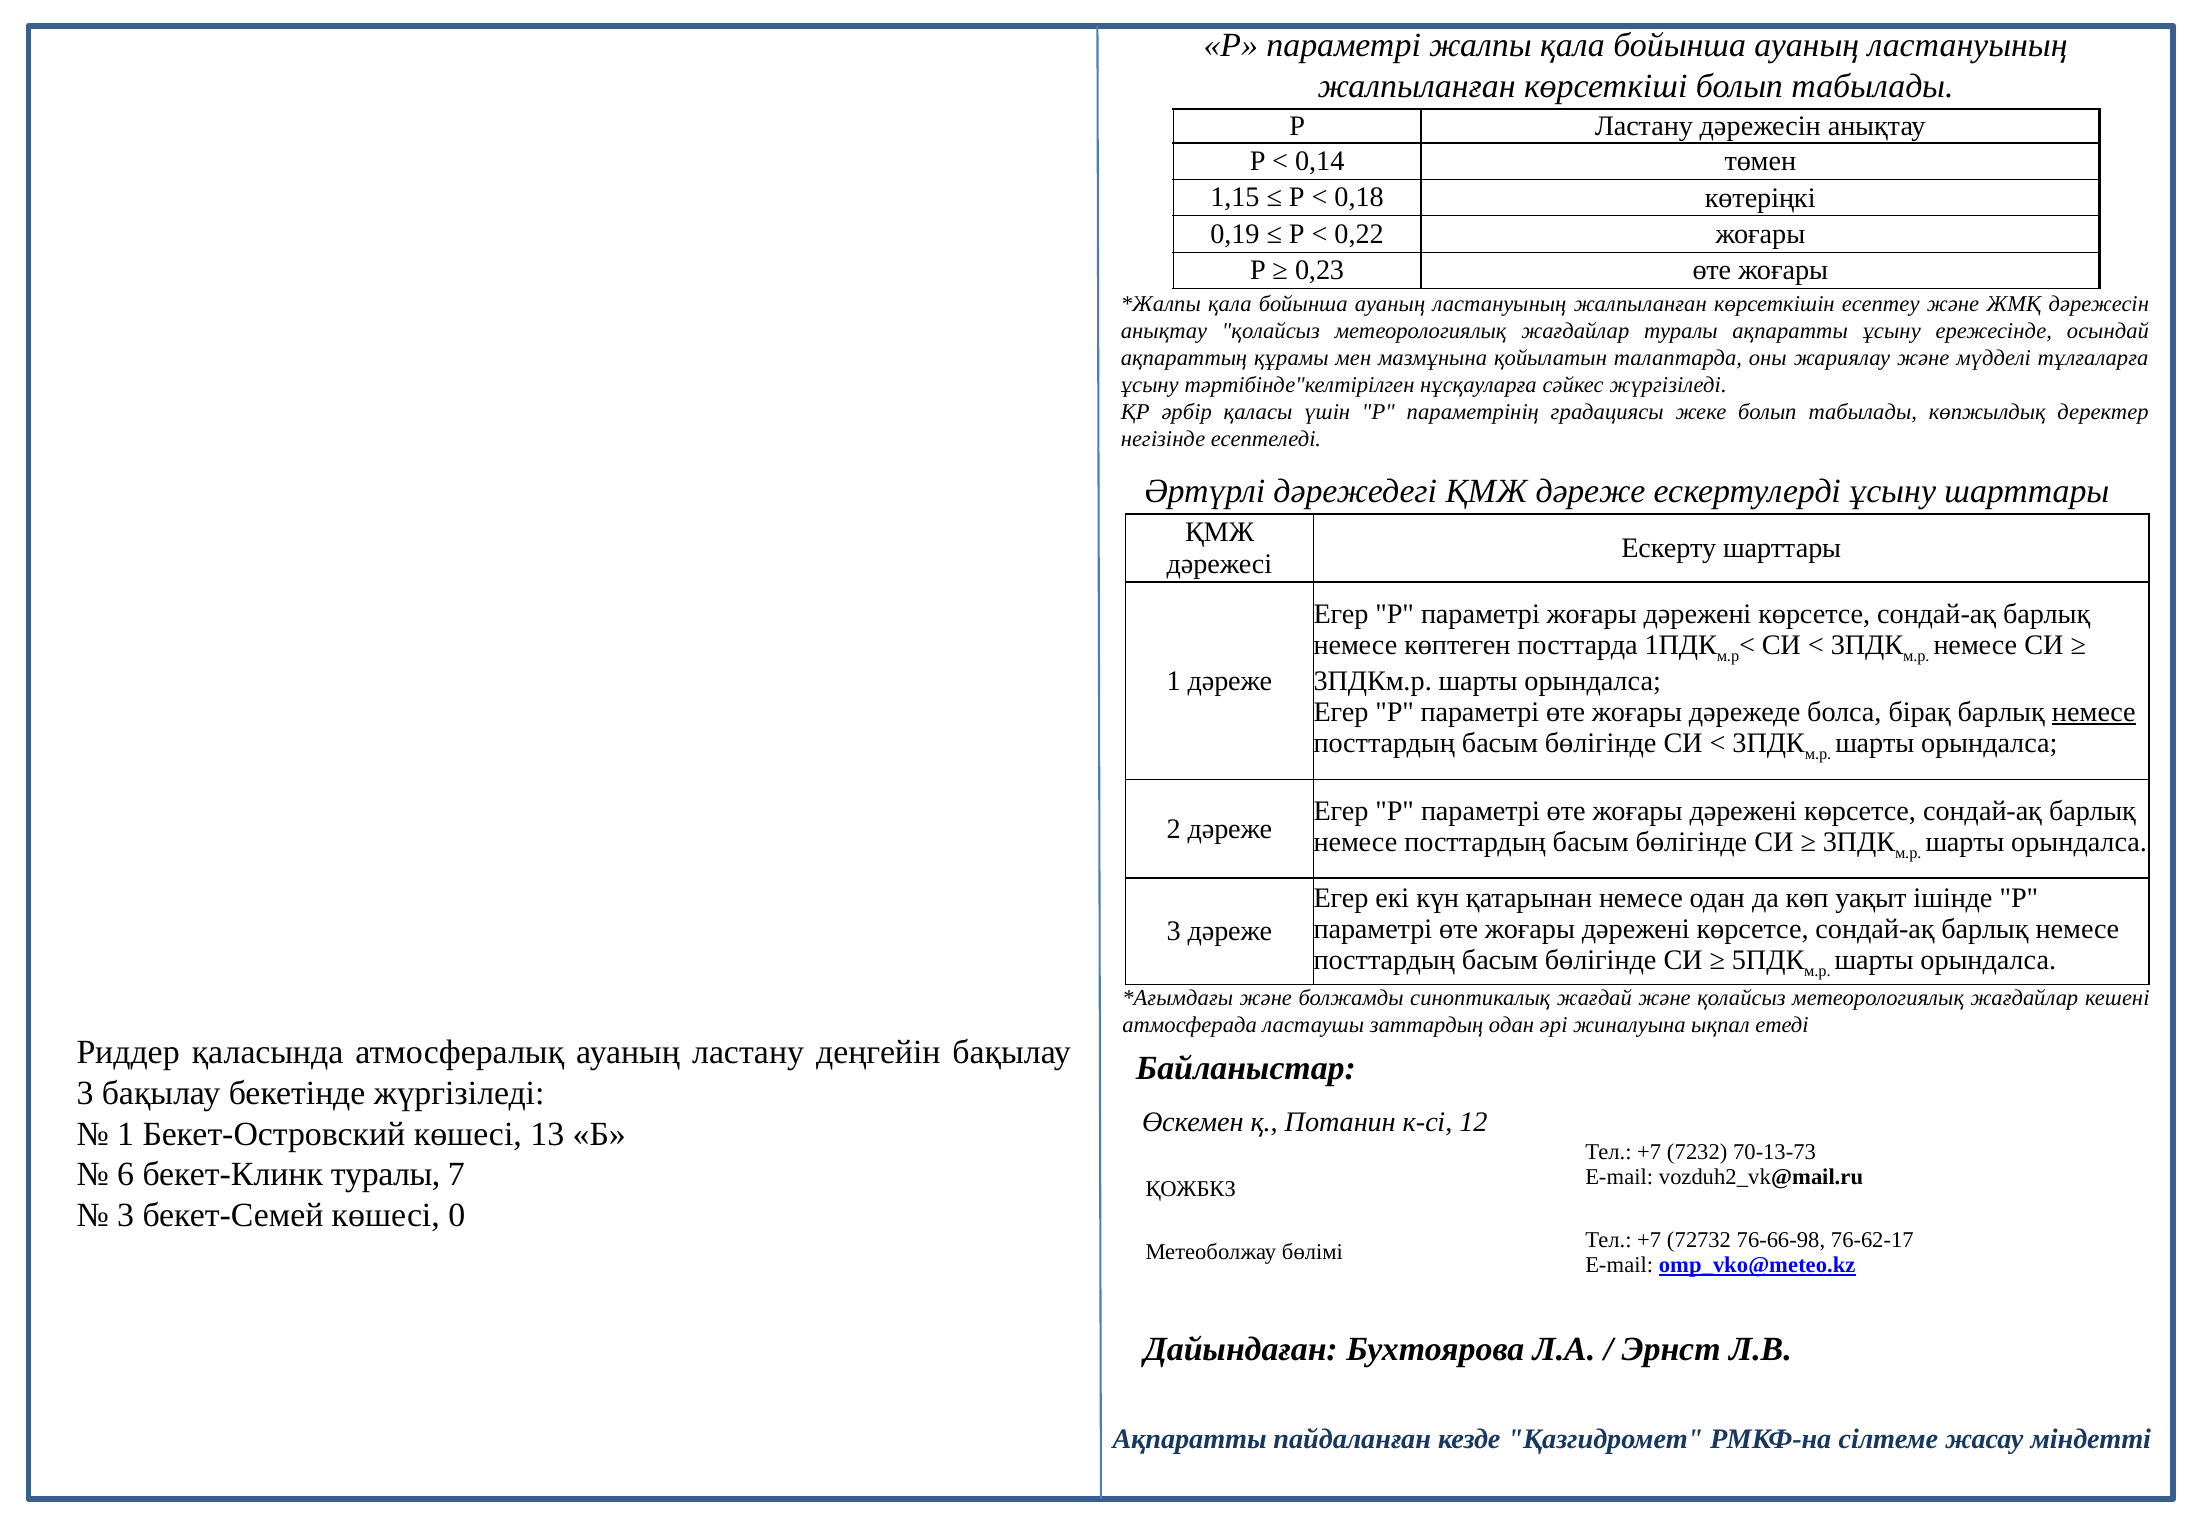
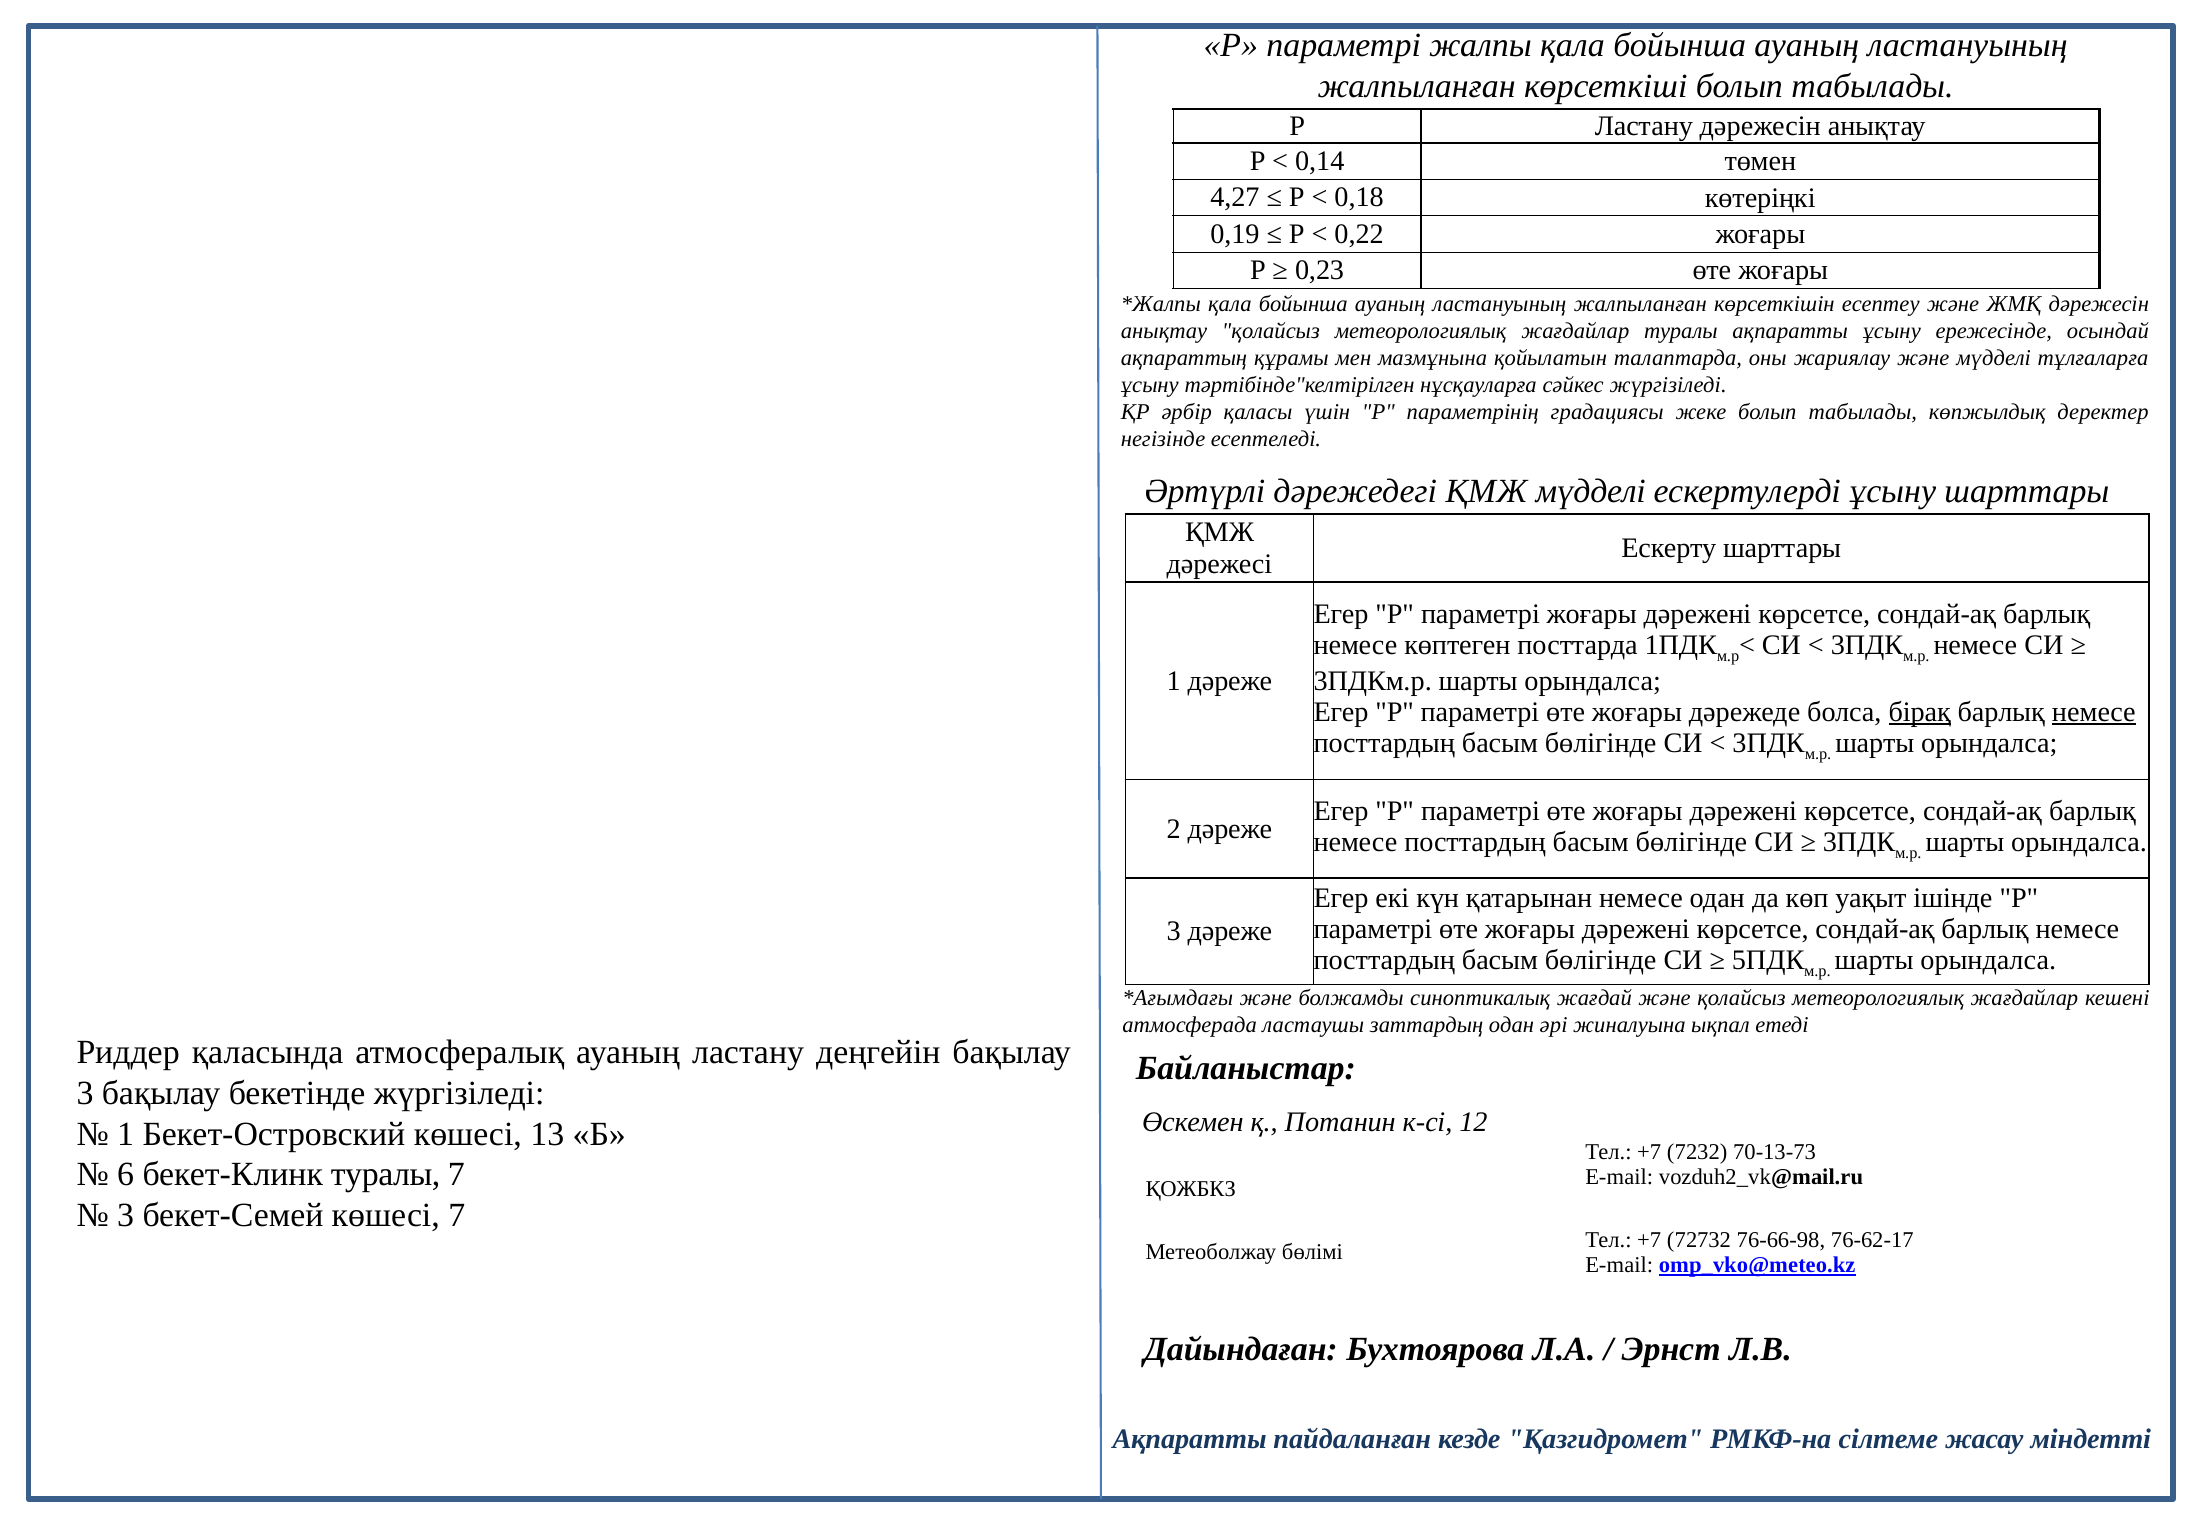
1,15: 1,15 -> 4,27 (1235, 197)
ҚМЖ дәреже: дәреже -> мүдделі (1591, 491)
бірақ underline: none -> present (1920, 712)
көшесі 0: 0 -> 7 (457, 1215)
